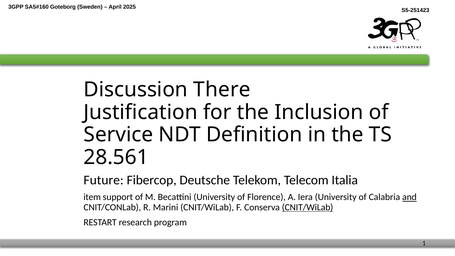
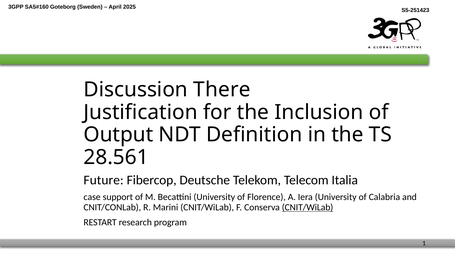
Service: Service -> Output (118, 135)
item: item -> case (92, 197)
and underline: present -> none (409, 197)
